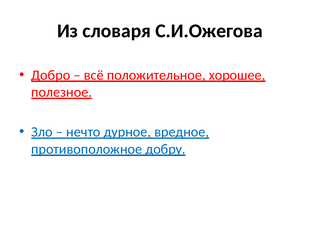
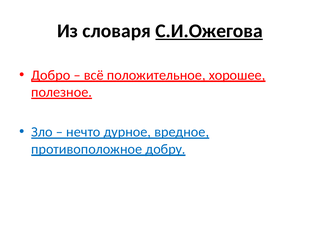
С.И.Ожегова underline: none -> present (209, 31)
